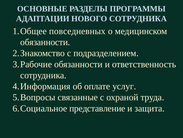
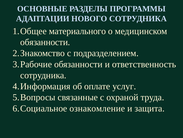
повседневных: повседневных -> материального (77, 31)
представление: представление -> ознакомление (97, 108)
